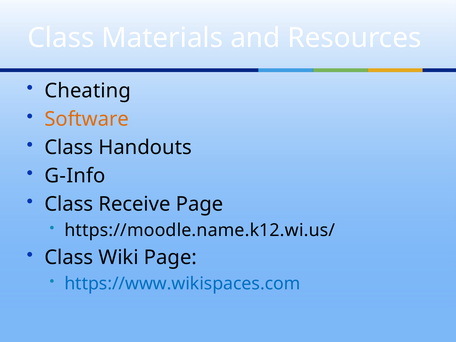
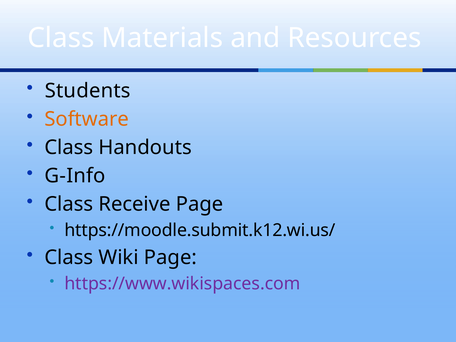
Cheating: Cheating -> Students (88, 91)
https://moodle.name.k12.wi.us/: https://moodle.name.k12.wi.us/ -> https://moodle.submit.k12.wi.us/ (200, 230)
https://www.wikispaces.com colour: blue -> purple (182, 284)
